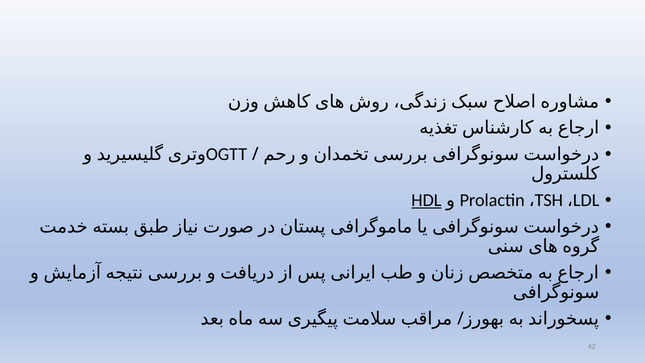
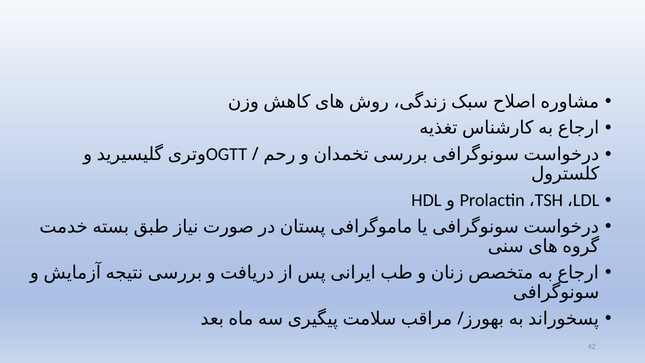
HDL underline: present -> none (426, 200)
